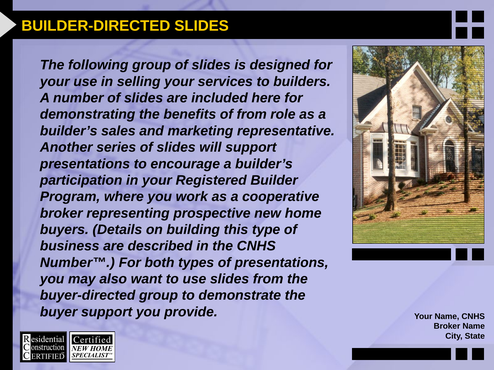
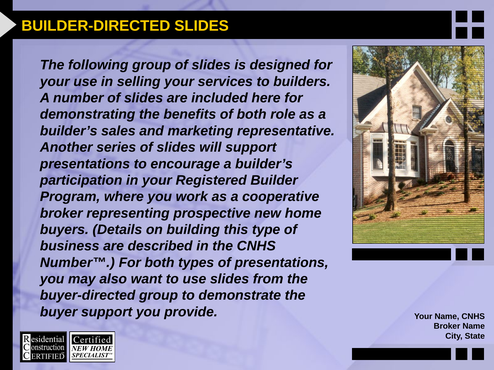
of from: from -> both (252, 115)
